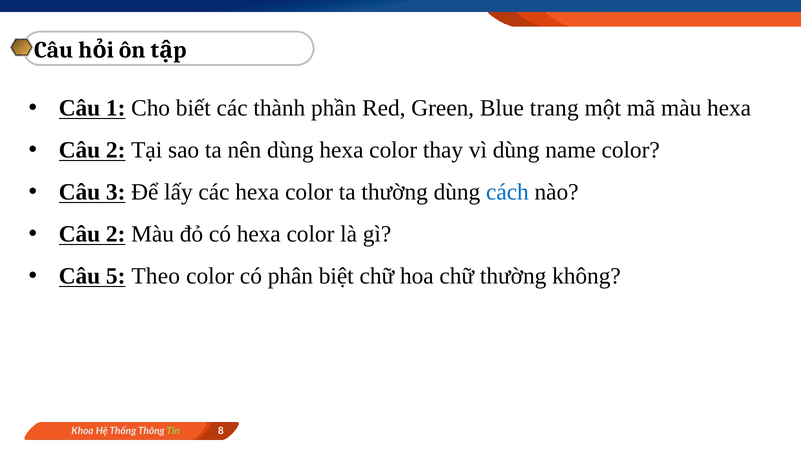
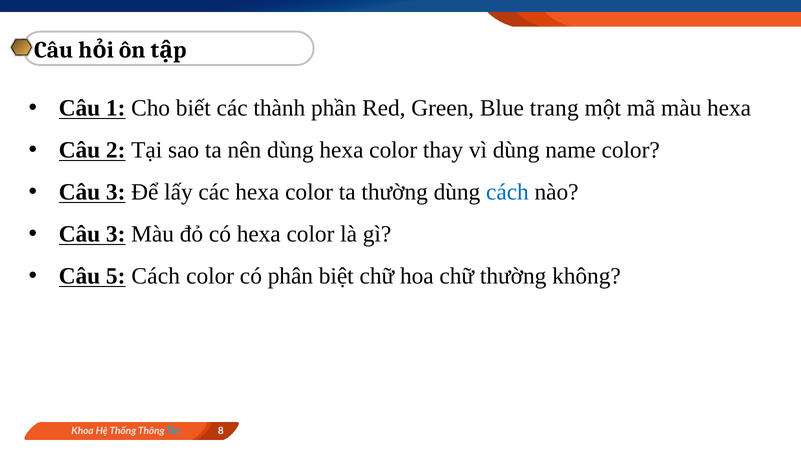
2: 2 -> 3 (116, 235)
5 Theo: Theo -> Cách (156, 277)
Tin colour: light green -> light blue (173, 432)
